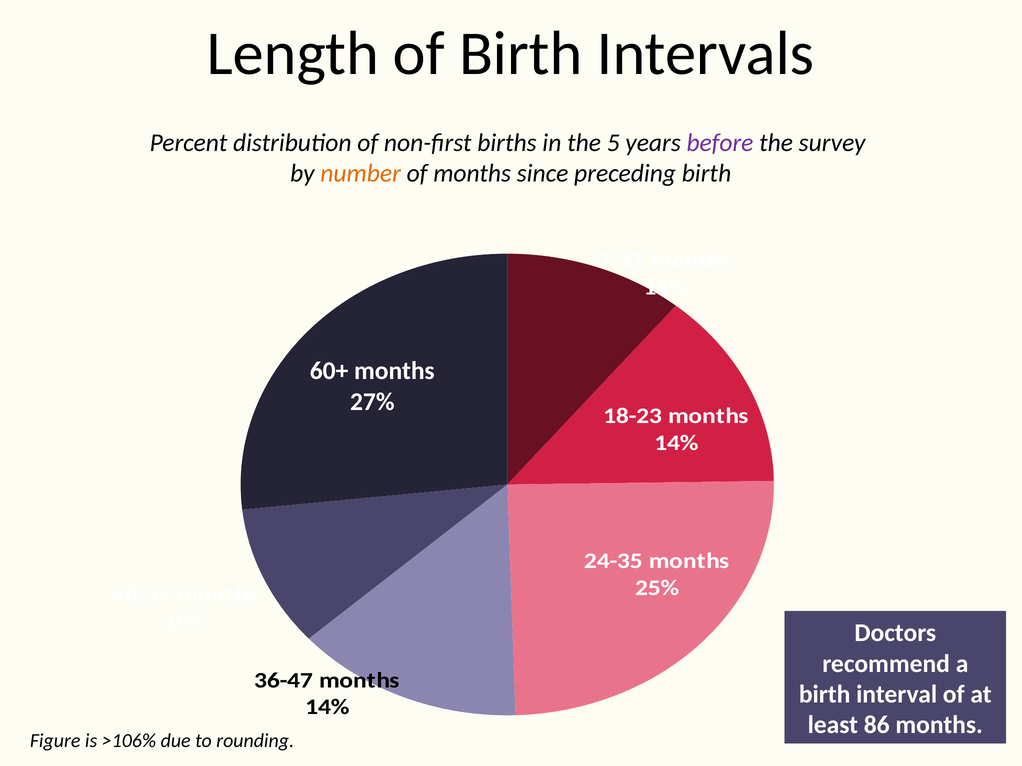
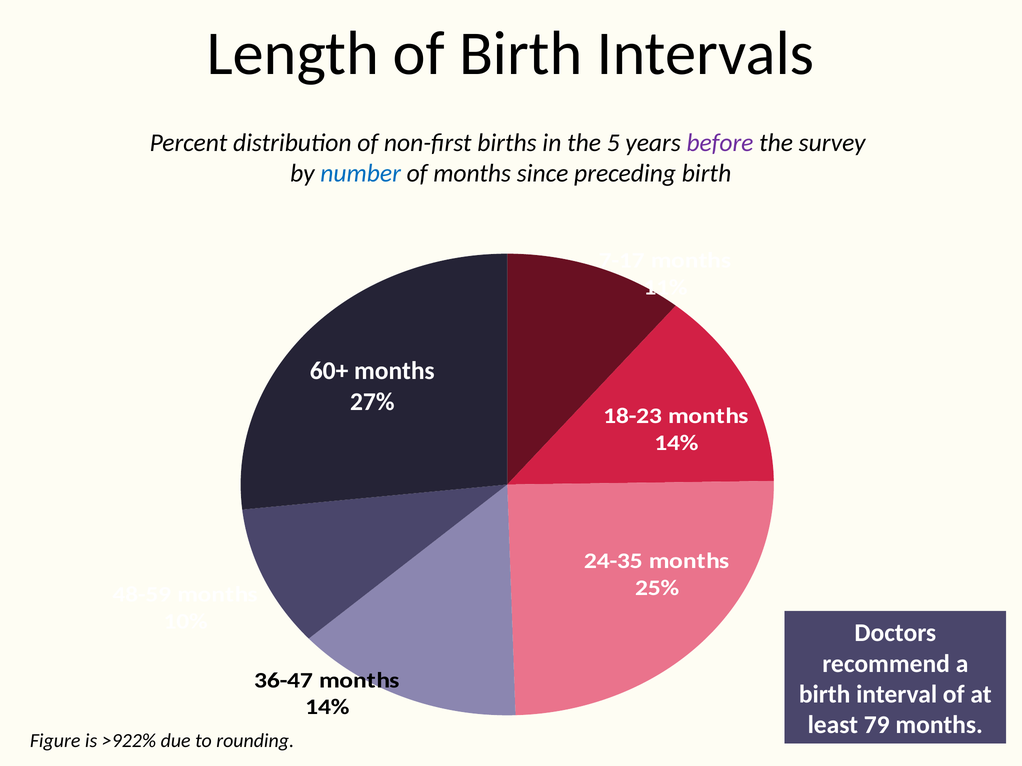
number colour: orange -> blue (361, 174)
86: 86 -> 79 (877, 725)
>106%: >106% -> >922% (129, 741)
